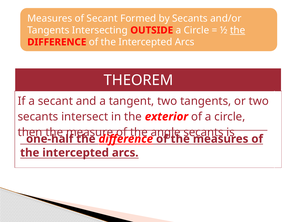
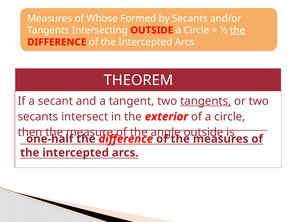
of Secant: Secant -> Whose (102, 18)
tangents underline: none -> present (206, 101)
angle secants: secants -> outside (204, 132)
